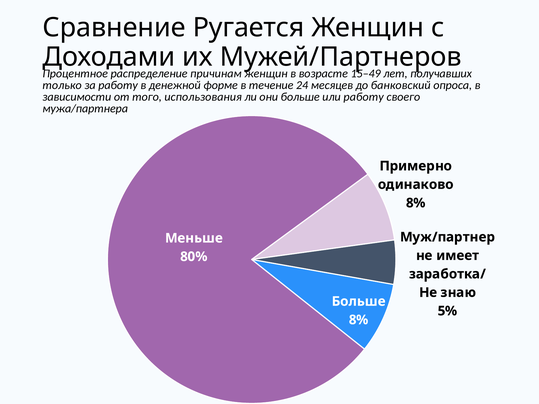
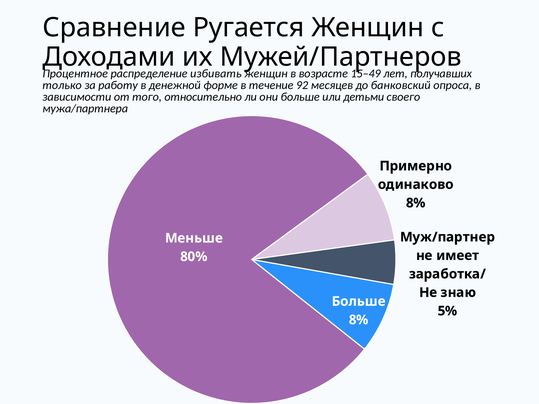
причинам: причинам -> избивать (216, 74)
24: 24 -> 92 (302, 85)
использования: использования -> относительно (203, 97)
или работу: работу -> детьми (364, 97)
